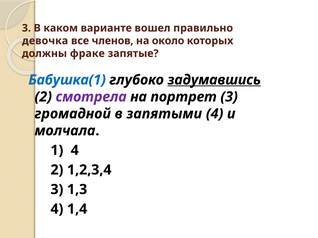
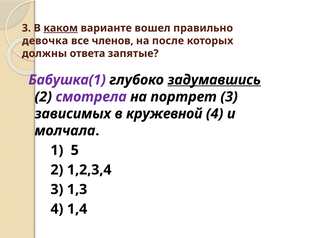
каком underline: none -> present (61, 28)
около: около -> после (168, 41)
фраке: фраке -> ответа (87, 54)
Бабушка(1 colour: blue -> purple (67, 80)
громадной: громадной -> зависимых (73, 114)
запятыми: запятыми -> кружевной (164, 114)
1 4: 4 -> 5 (75, 151)
